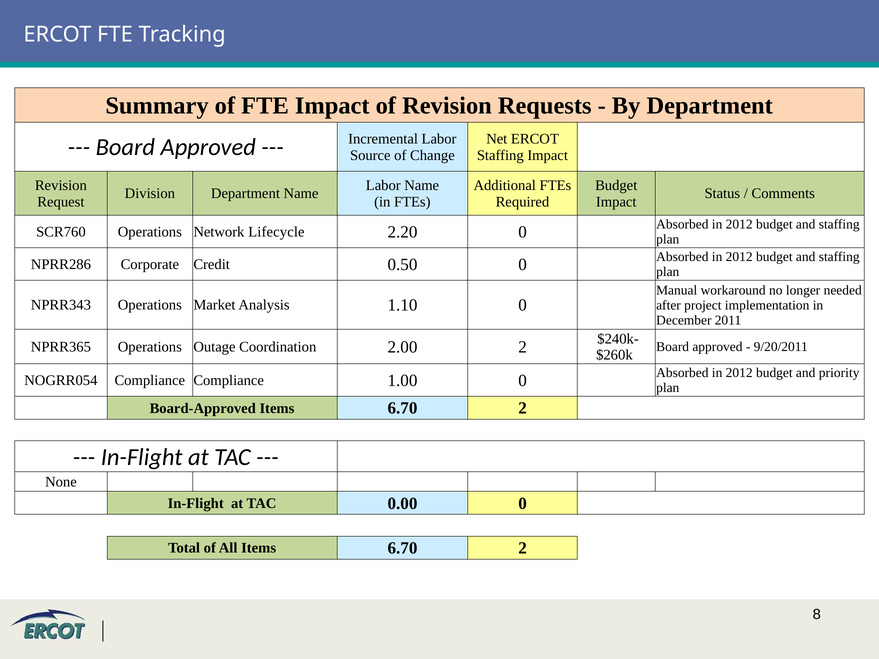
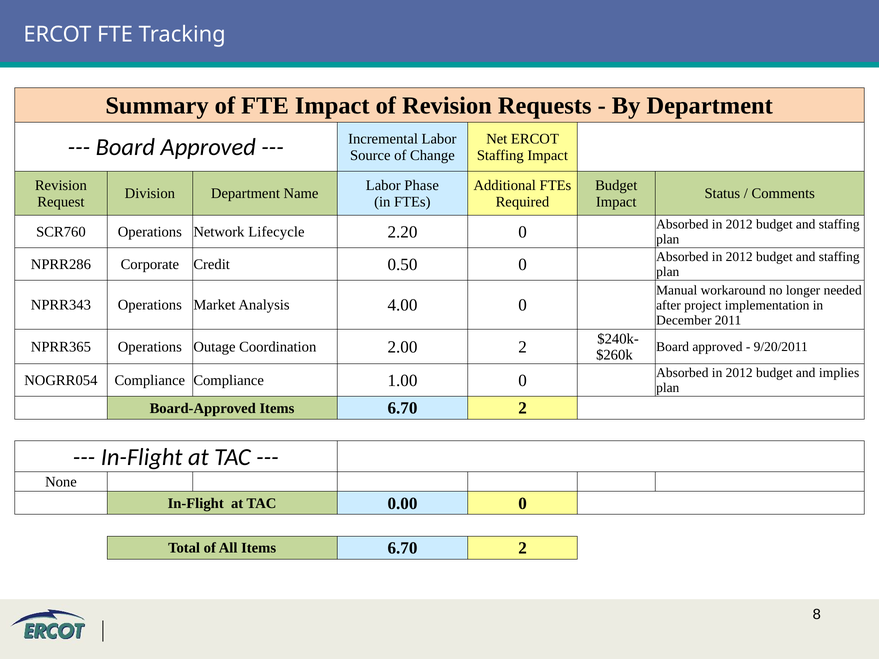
Labor Name: Name -> Phase (422, 186)
1.10: 1.10 -> 4.00 (402, 305)
priority: priority -> implies (839, 373)
